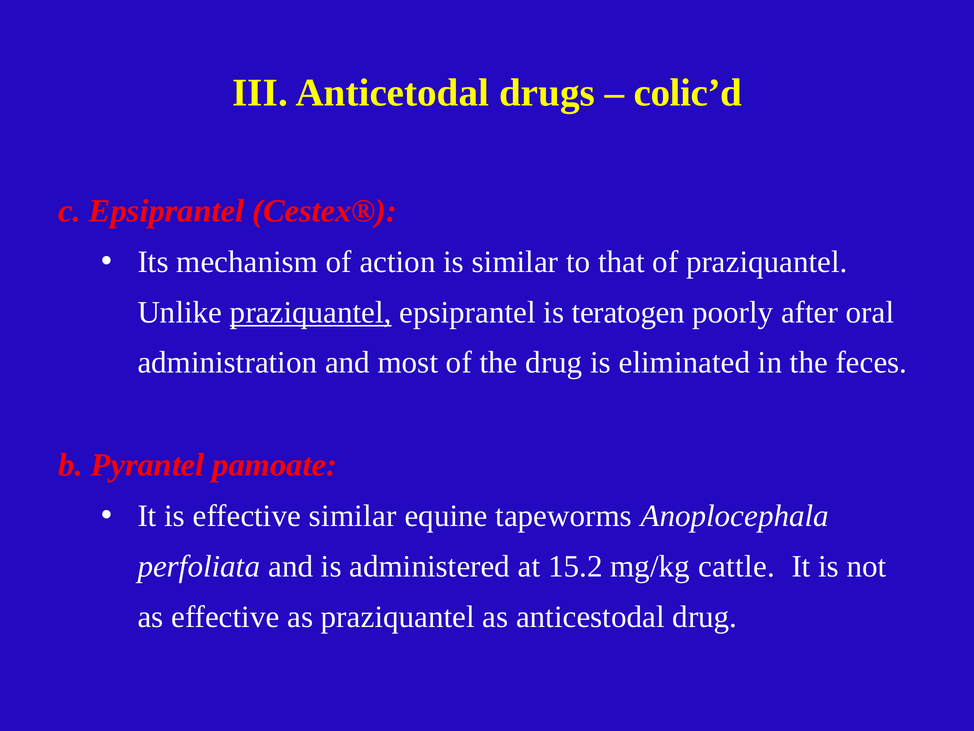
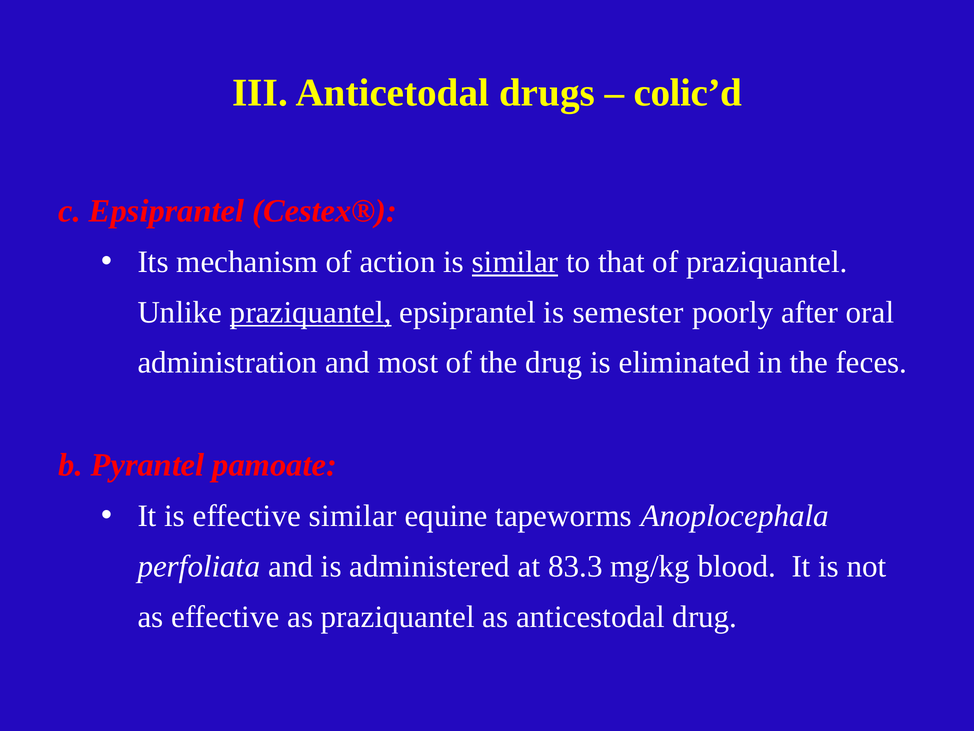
similar underline: none -> present (515, 262)
teratogen: teratogen -> semester (628, 312)
15.2: 15.2 -> 83.3 (575, 566)
cattle: cattle -> blood (737, 566)
